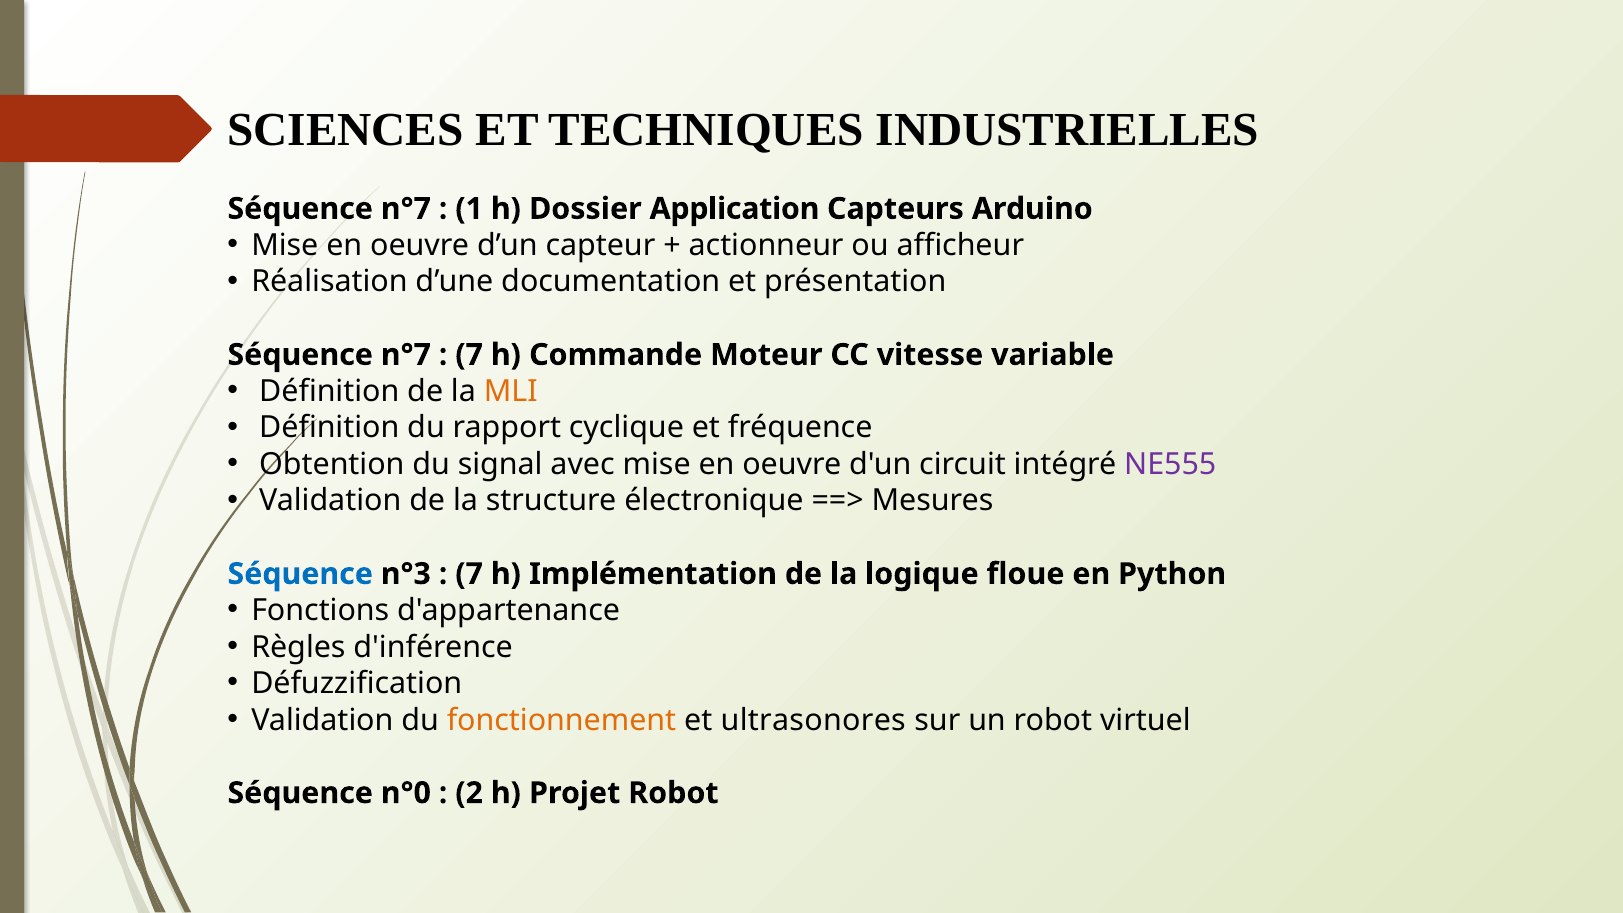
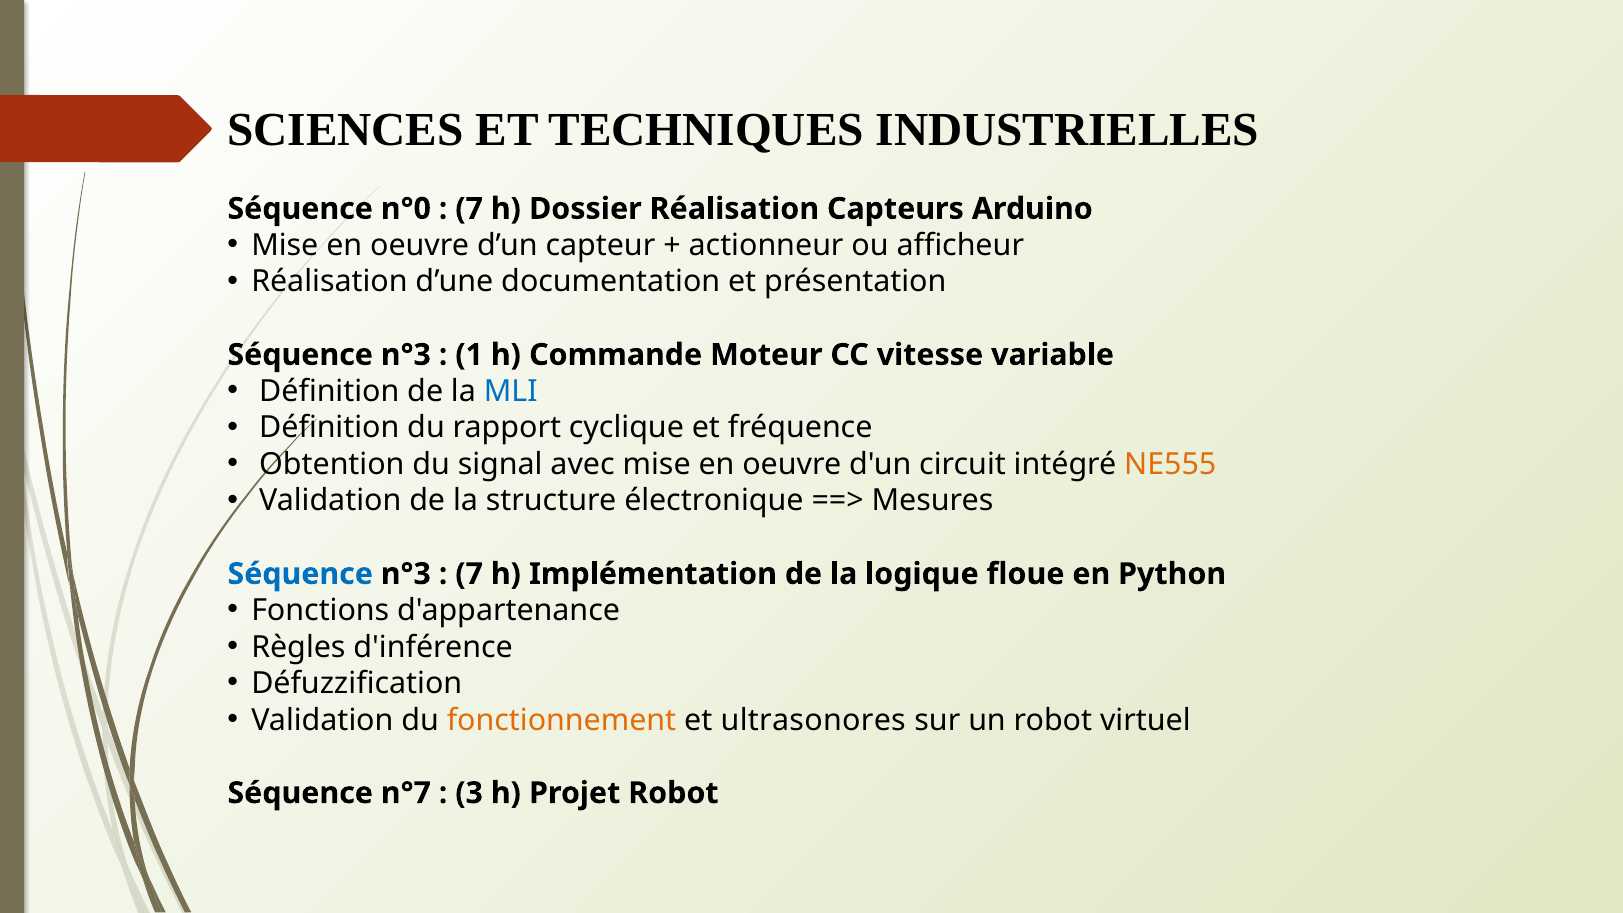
n°7: n°7 -> n°0 (406, 209)
1: 1 -> 7 (469, 209)
Dossier Application: Application -> Réalisation (734, 209)
n°7: n°7 -> n°3 (406, 355)
7: 7 -> 1 (469, 355)
MLI colour: orange -> blue (511, 391)
NE555 colour: purple -> orange (1170, 464)
n°0: n°0 -> n°7 (406, 793)
2: 2 -> 3 (469, 793)
